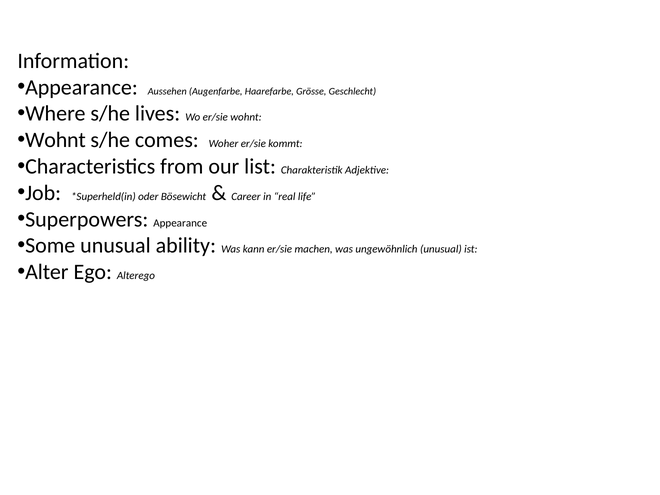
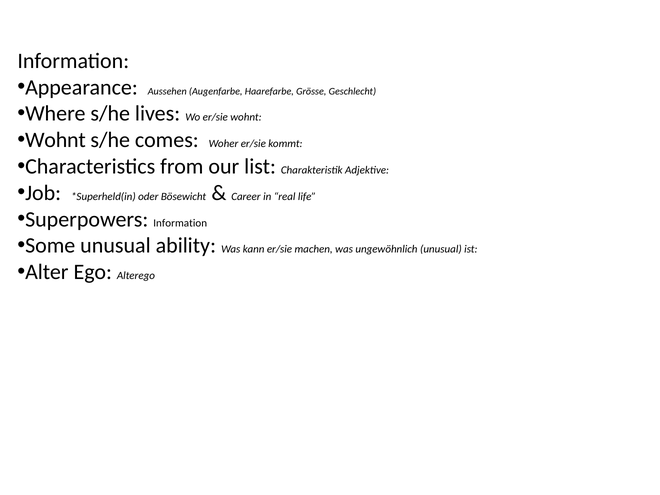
Superpowers Appearance: Appearance -> Information (180, 223)
